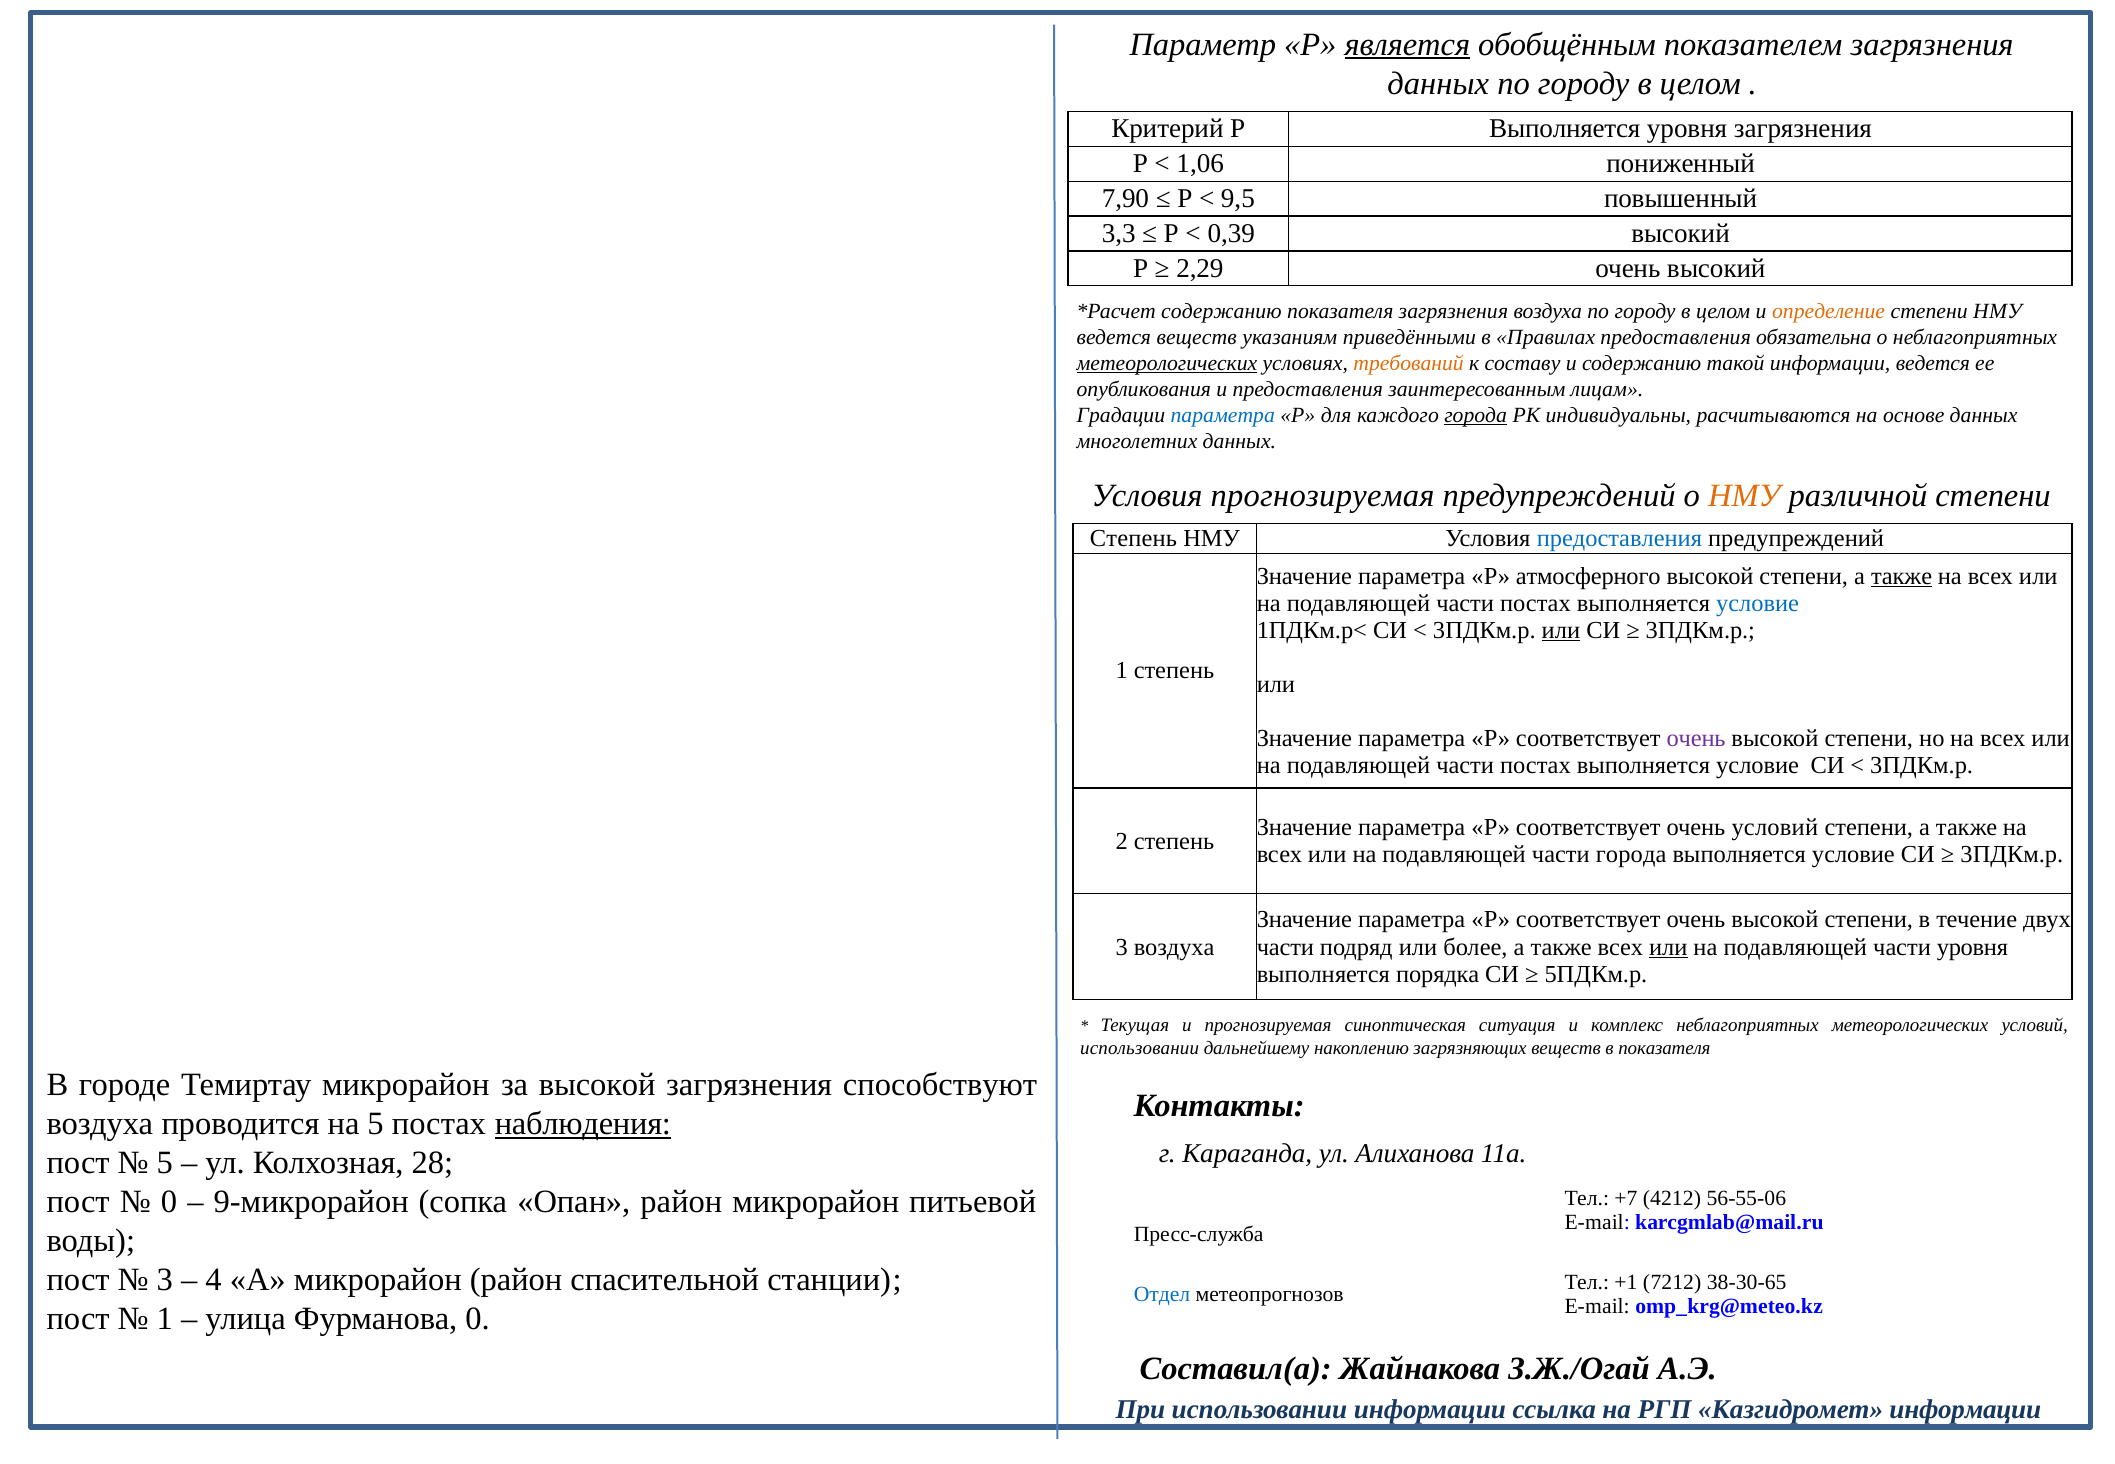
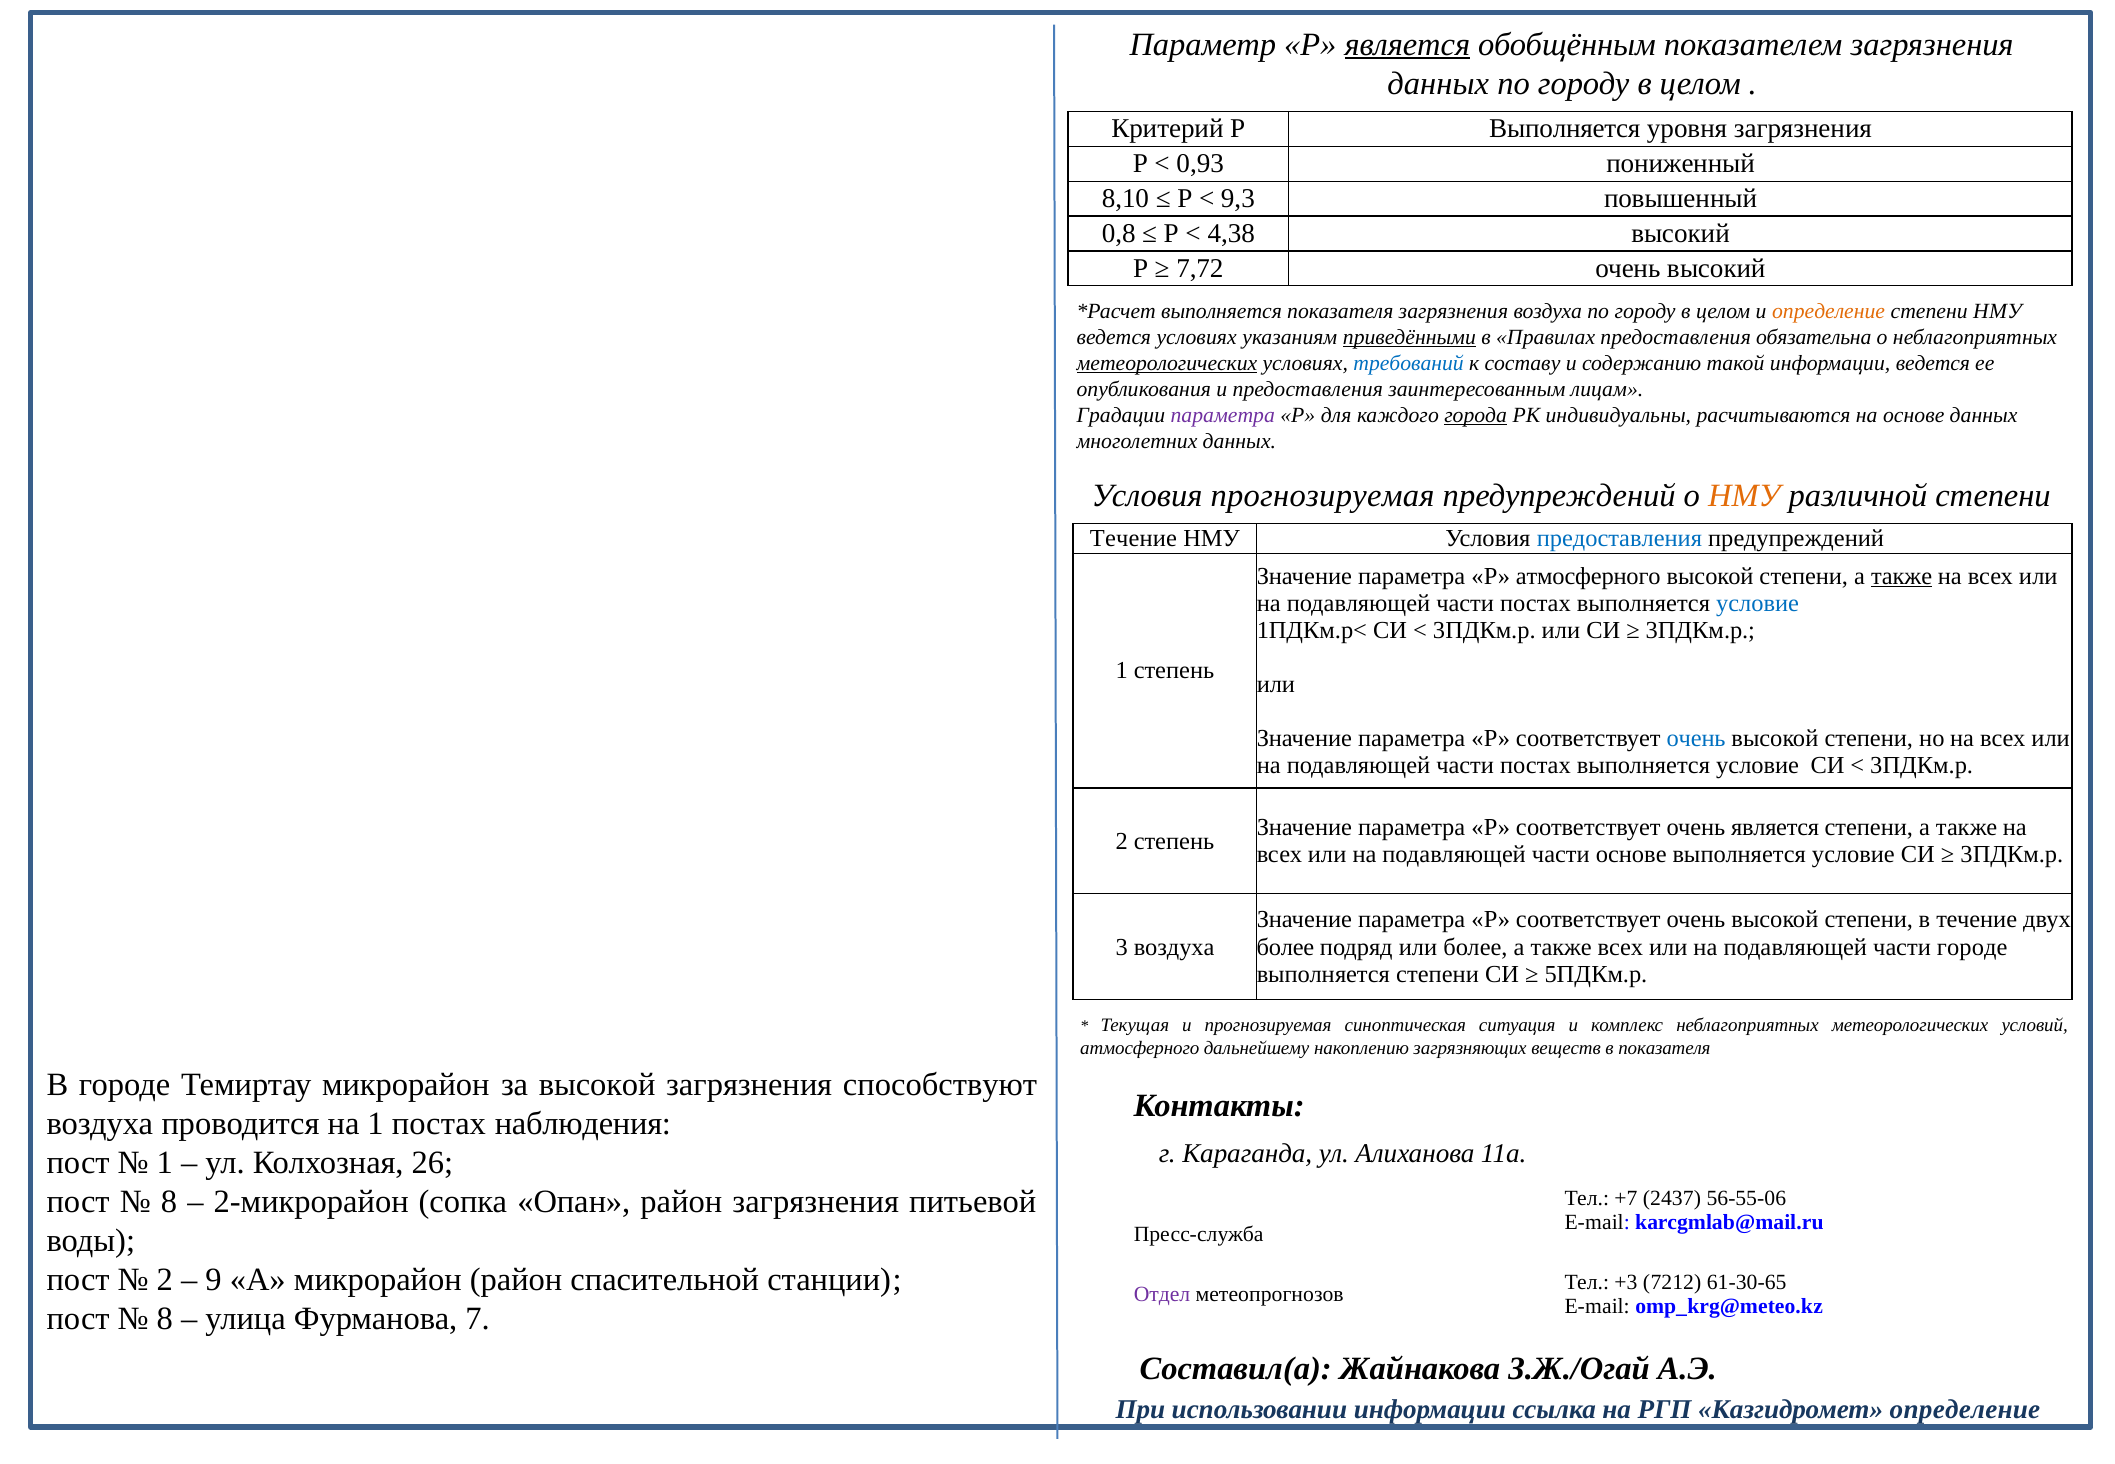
1,06: 1,06 -> 0,93 (1200, 164)
7,90: 7,90 -> 8,10 (1125, 198)
9,5: 9,5 -> 9,3 (1238, 198)
3,3: 3,3 -> 0,8 (1119, 233)
0,39: 0,39 -> 4,38 (1231, 233)
2,29: 2,29 -> 7,72 (1200, 268)
содержанию: содержанию -> выполняется (1221, 311)
ведется веществ: веществ -> условиях (1197, 337)
приведёнными underline: none -> present (1409, 337)
требований colour: orange -> blue (1409, 363)
параметра colour: blue -> purple (1223, 415)
Степень: Степень -> Течение (1133, 539)
или underline: present -> none (1561, 630)
очень colour: purple -> blue (1696, 739)
очень условий: условий -> является (1775, 828)
части города: города -> основе (1631, 855)
части: части -> более (1285, 947)
или underline: present -> none (1668, 947)
части уровня: уровня -> городе (1972, 947)
выполняется порядка: порядка -> степени (1438, 974)
использовании: использовании -> атмосферного (1140, 1048)
на 5: 5 -> 1 (376, 1124)
наблюдения underline: present -> none (583, 1124)
5: 5 -> 1 (165, 1163)
28: 28 -> 26 (432, 1163)
0: 0 -> 8 (169, 1202)
9-микрорайон: 9-микрорайон -> 2-микрорайон (311, 1202)
район микрорайон: микрорайон -> загрязнения (816, 1202)
4212: 4212 -> 2437 (1672, 1198)
3: 3 -> 2 (165, 1280)
4: 4 -> 9 (214, 1280)
+1: +1 -> +3 (1626, 1283)
38-30-65: 38-30-65 -> 61-30-65 (1747, 1283)
Отдел colour: blue -> purple (1162, 1295)
1: 1 -> 8 (165, 1319)
Фурманова 0: 0 -> 7 (478, 1319)
Казгидромет информации: информации -> определение (1965, 1410)
